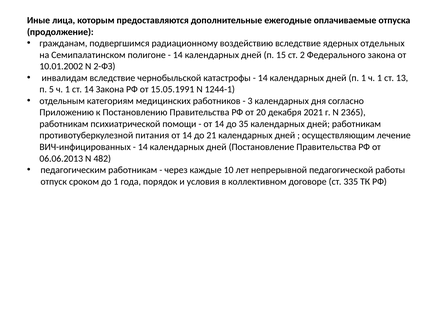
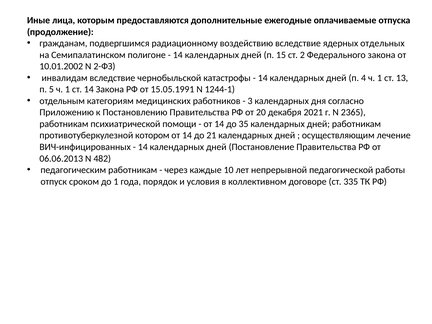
п 1: 1 -> 4 (364, 78)
питания: питания -> котором (152, 135)
